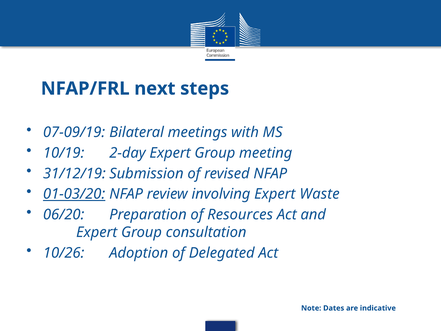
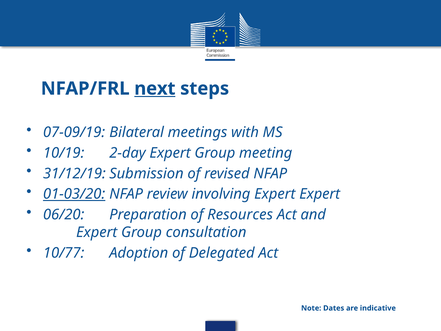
next underline: none -> present (155, 88)
Expert Waste: Waste -> Expert (320, 194)
10/26: 10/26 -> 10/77 (64, 253)
